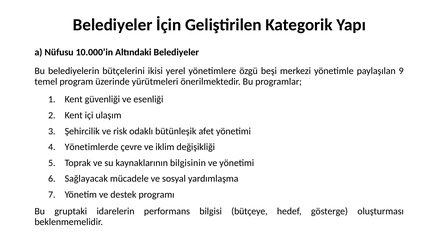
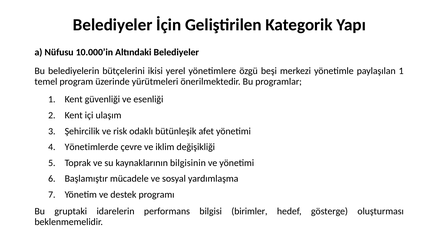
paylaşılan 9: 9 -> 1 (401, 71)
Sağlayacak: Sağlayacak -> Başlamıştır (86, 179)
bütçeye: bütçeye -> birimler (249, 211)
